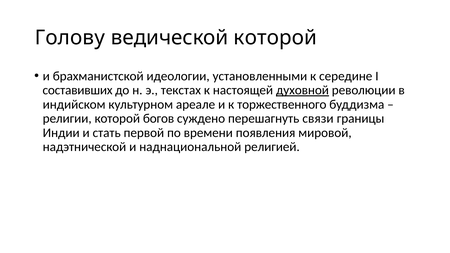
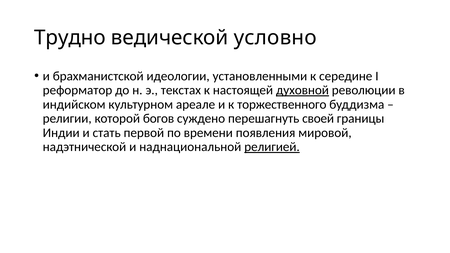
Голову: Голову -> Трудно (70, 38)
ведической которой: которой -> условно (275, 38)
составивших: составивших -> реформатор (77, 90)
связи: связи -> своей (318, 119)
религией underline: none -> present (272, 147)
